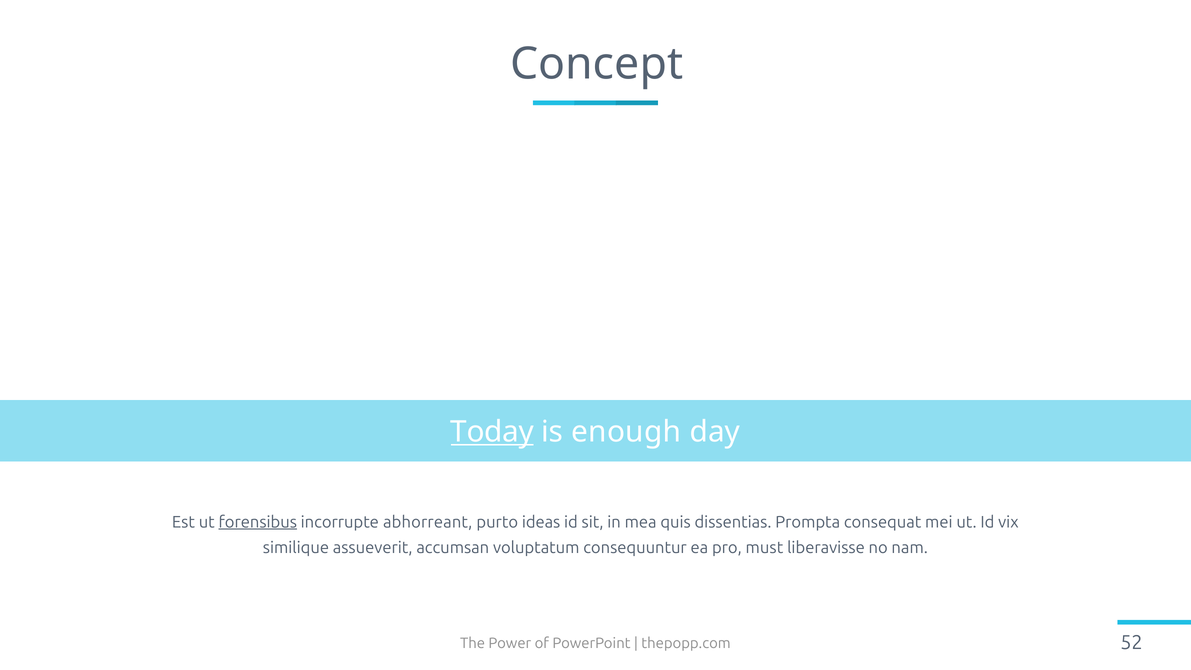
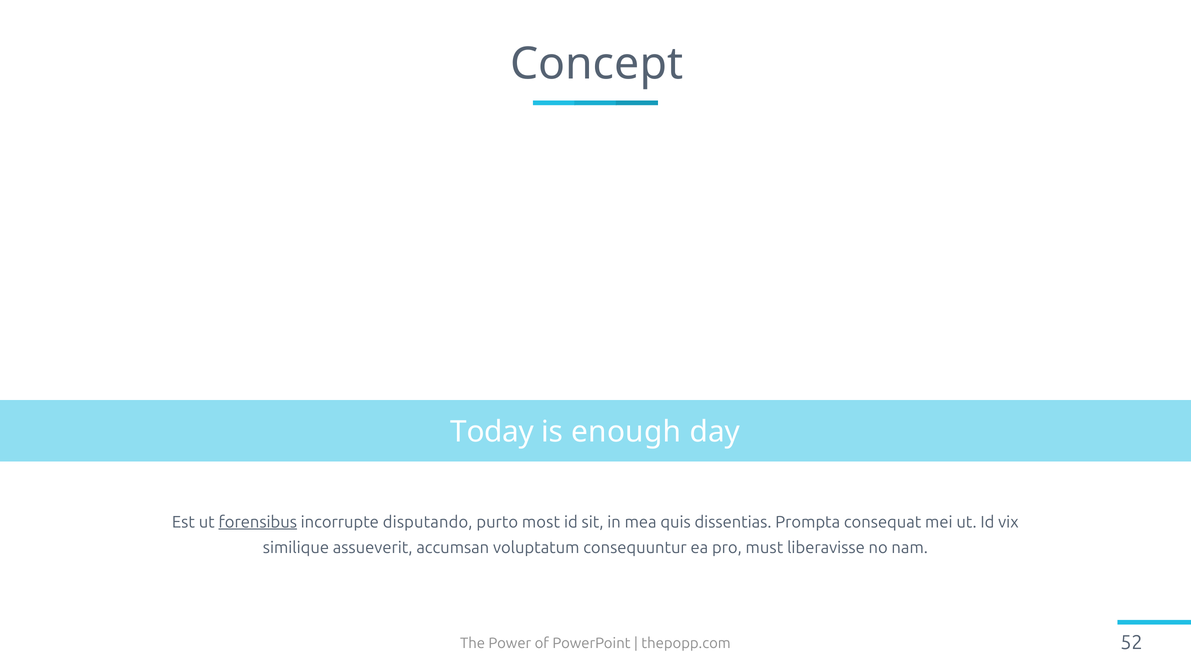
Today underline: present -> none (492, 432)
abhorreant: abhorreant -> disputando (428, 522)
ideas: ideas -> most (541, 522)
